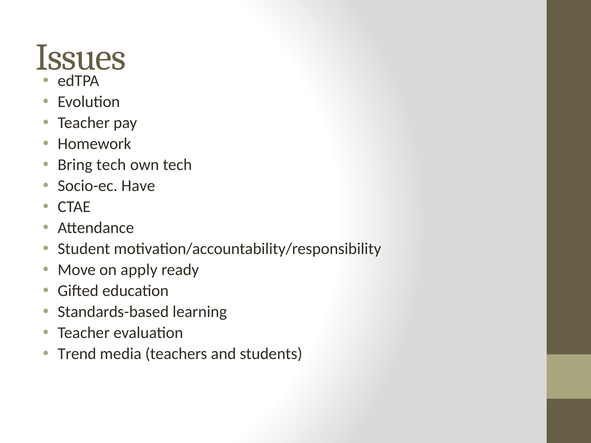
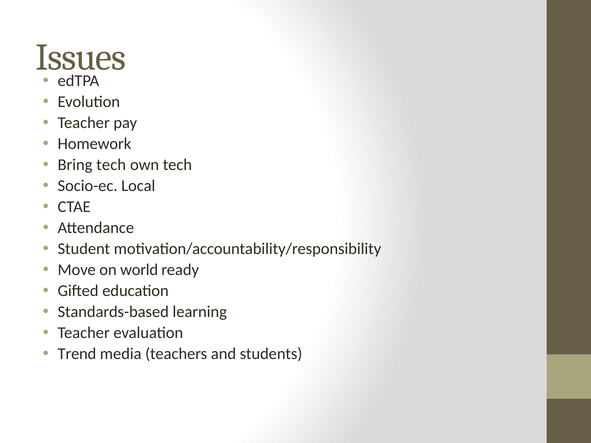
Have: Have -> Local (138, 186)
apply: apply -> world (139, 270)
